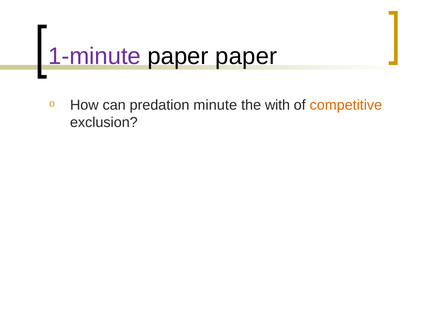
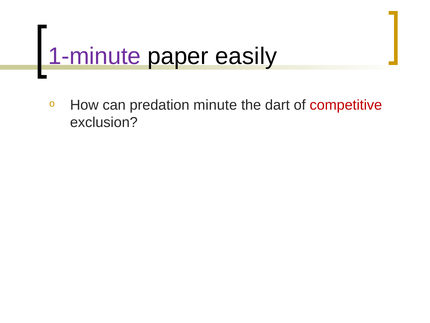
paper paper: paper -> easily (246, 56)
with: with -> dart (277, 105)
competitive colour: orange -> red (346, 105)
